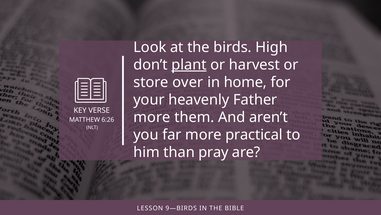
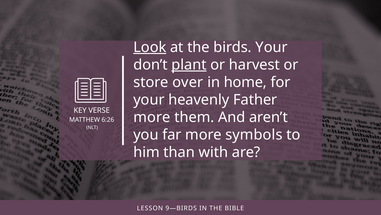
Look underline: none -> present (150, 47)
birds High: High -> Your (272, 47)
practical: practical -> symbols (254, 134)
pray: pray -> with (213, 152)
